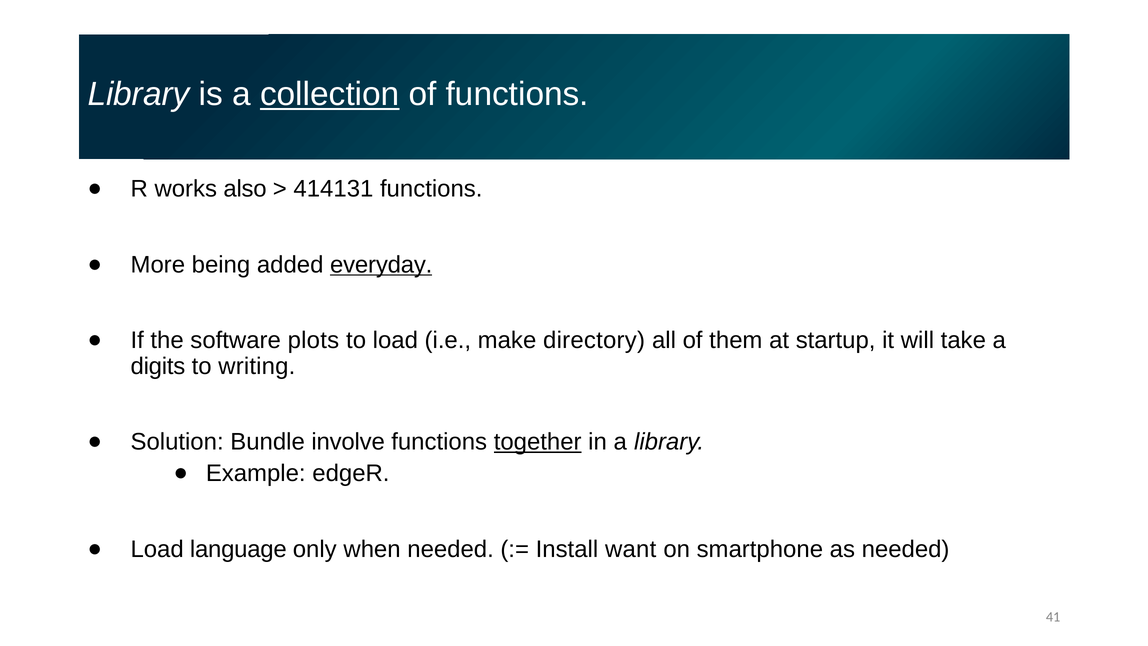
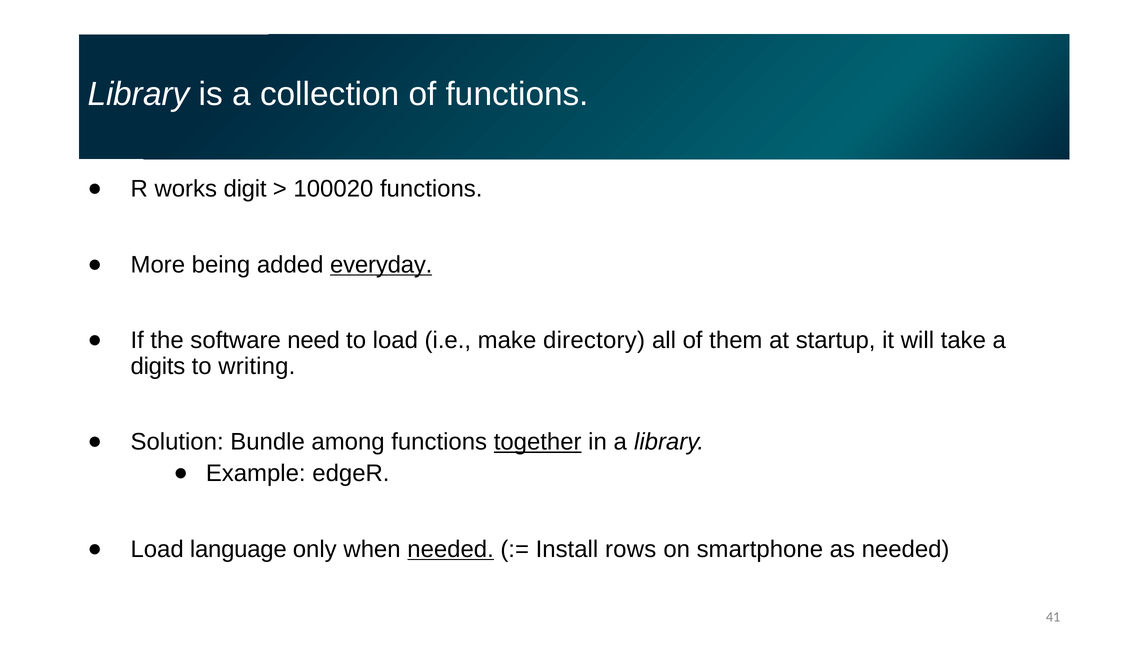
collection underline: present -> none (330, 94)
also: also -> digit (245, 189)
414131: 414131 -> 100020 (333, 189)
plots: plots -> need (314, 340)
involve: involve -> among (348, 442)
needed underline: none -> present (451, 549)
want: want -> rows (631, 549)
